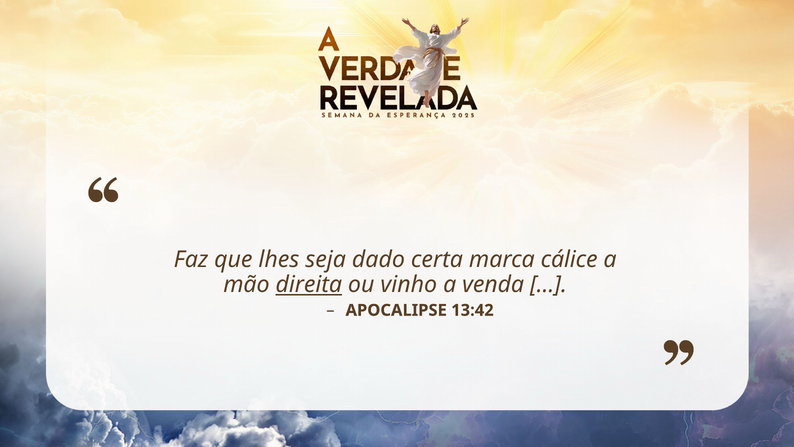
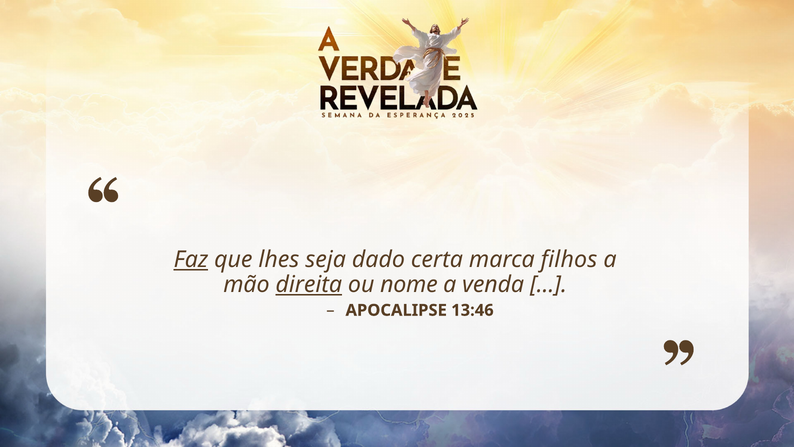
Faz underline: none -> present (191, 259)
cálice: cálice -> filhos (569, 259)
vinho: vinho -> nome (409, 284)
13:42: 13:42 -> 13:46 (472, 310)
